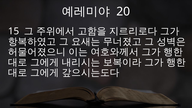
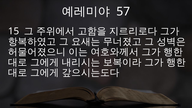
20: 20 -> 57 (123, 12)
